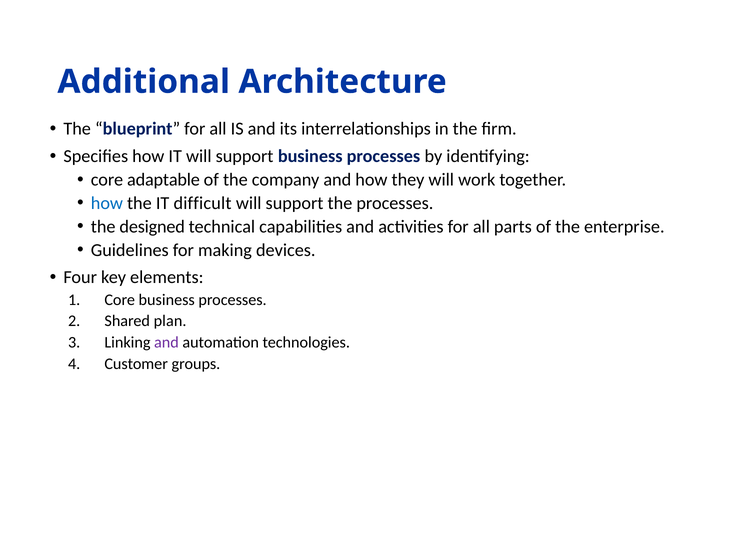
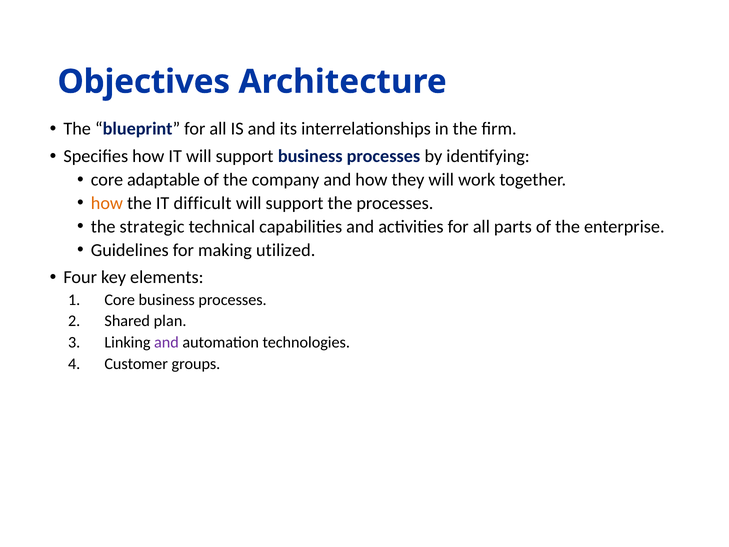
Additional: Additional -> Objectives (144, 82)
how colour: blue -> orange (107, 203)
designed: designed -> strategic (152, 227)
devices: devices -> utilized (286, 250)
